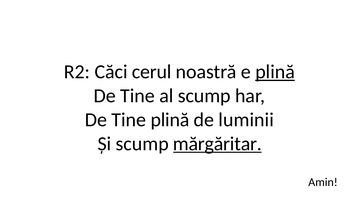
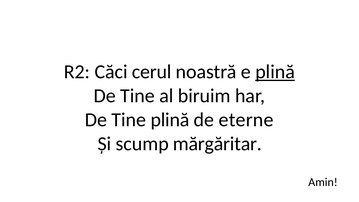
al scump: scump -> biruim (204, 96)
luminii: luminii -> eterne (246, 120)
mărgăritar underline: present -> none (217, 144)
